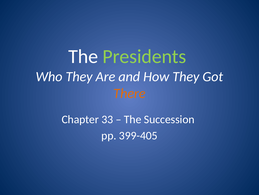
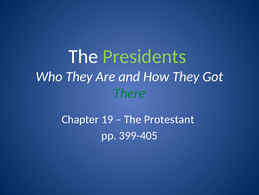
There colour: orange -> green (129, 93)
33: 33 -> 19 (107, 119)
Succession: Succession -> Protestant (169, 119)
